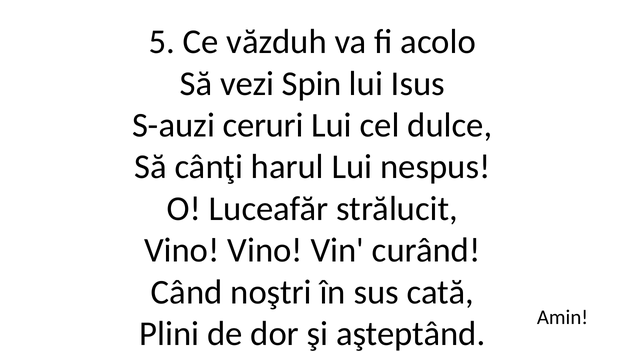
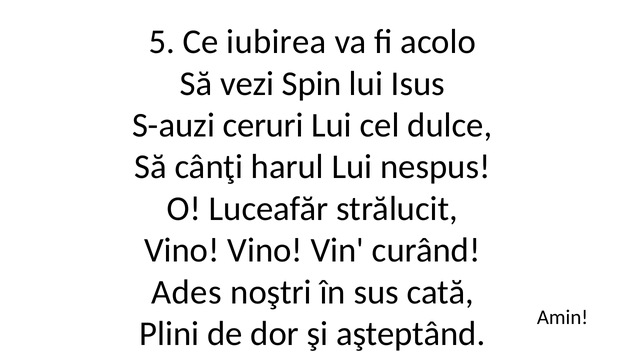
văzduh: văzduh -> iubirea (276, 42)
Când: Când -> Ades (187, 292)
